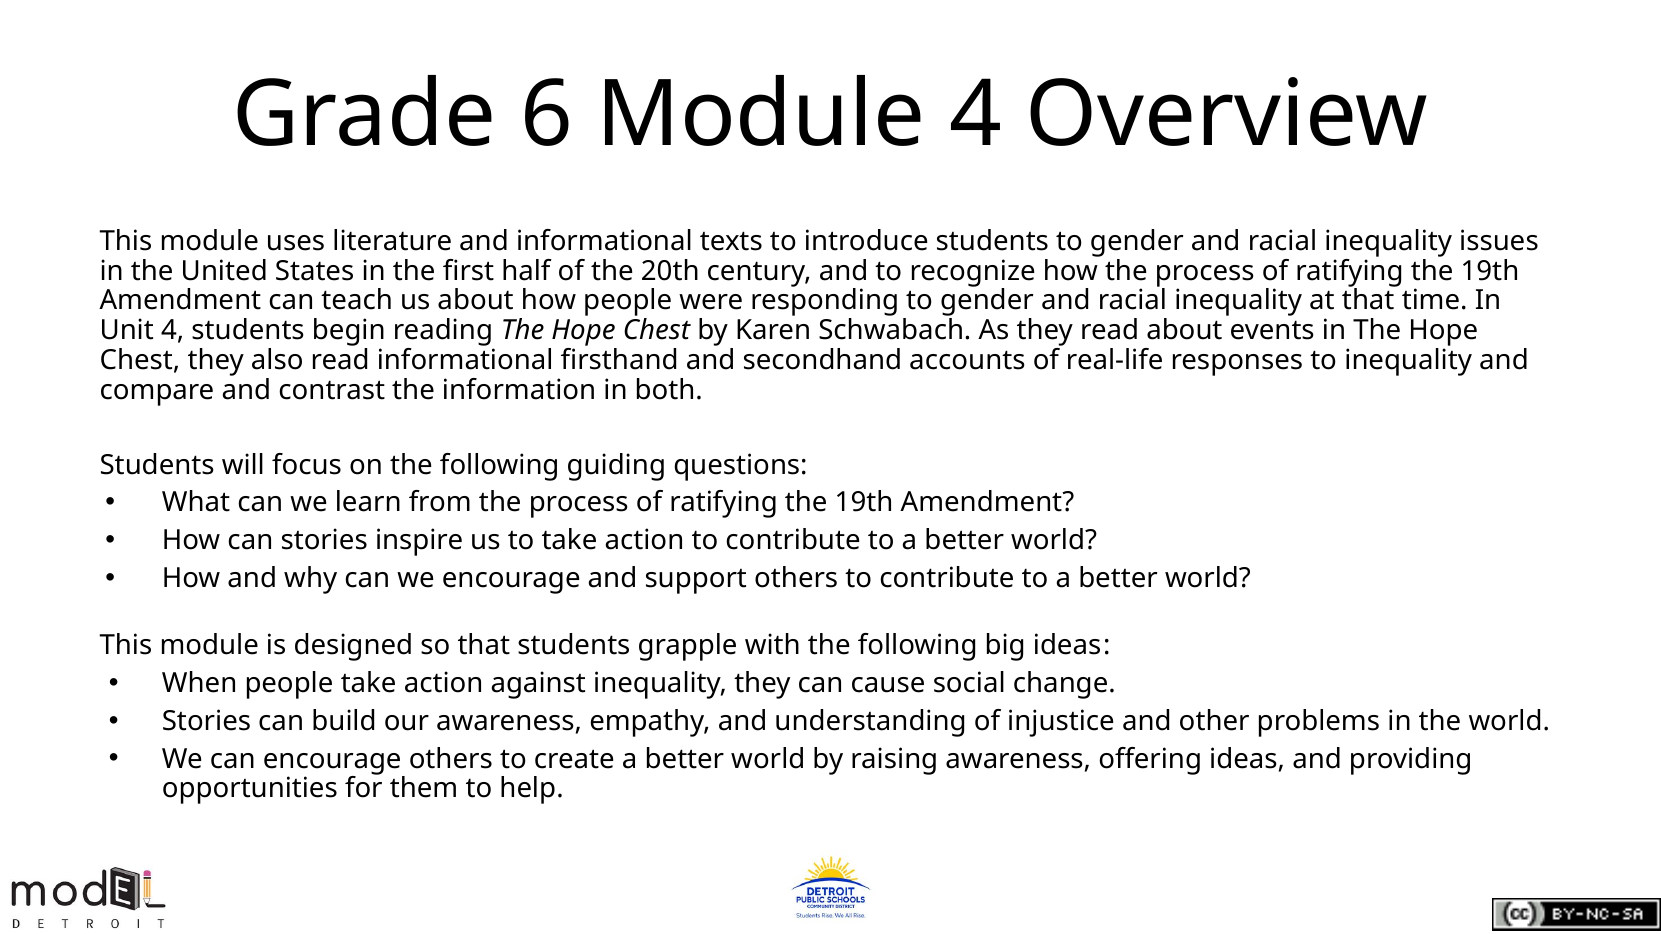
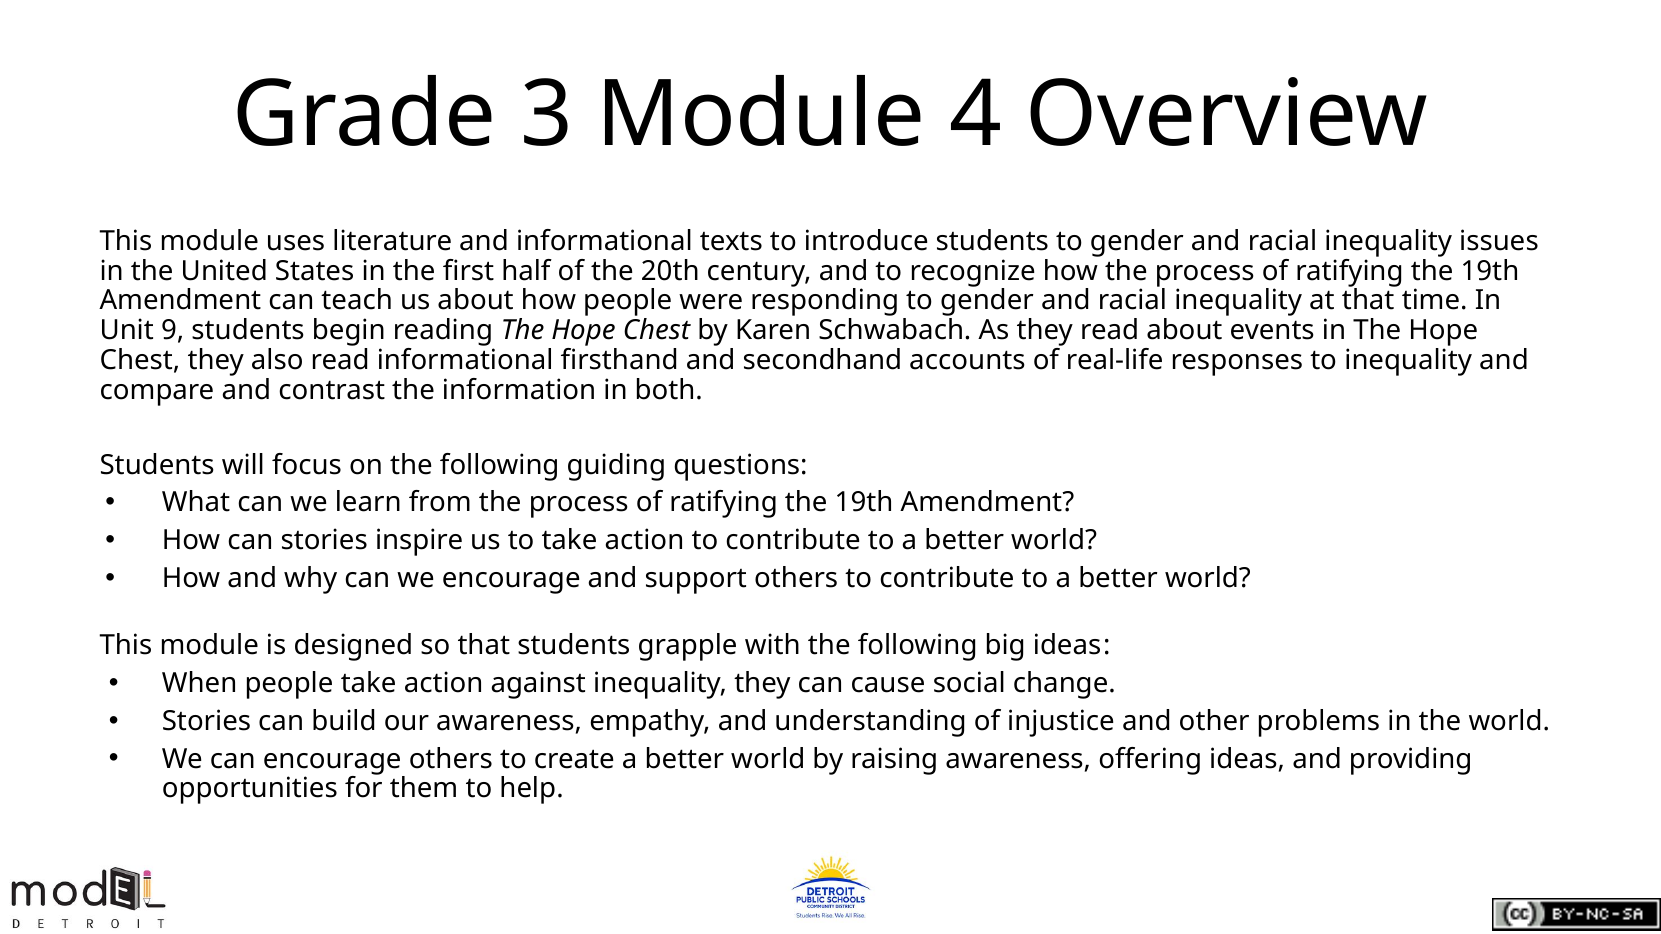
6: 6 -> 3 (546, 115)
Unit 4: 4 -> 9 (173, 331)
